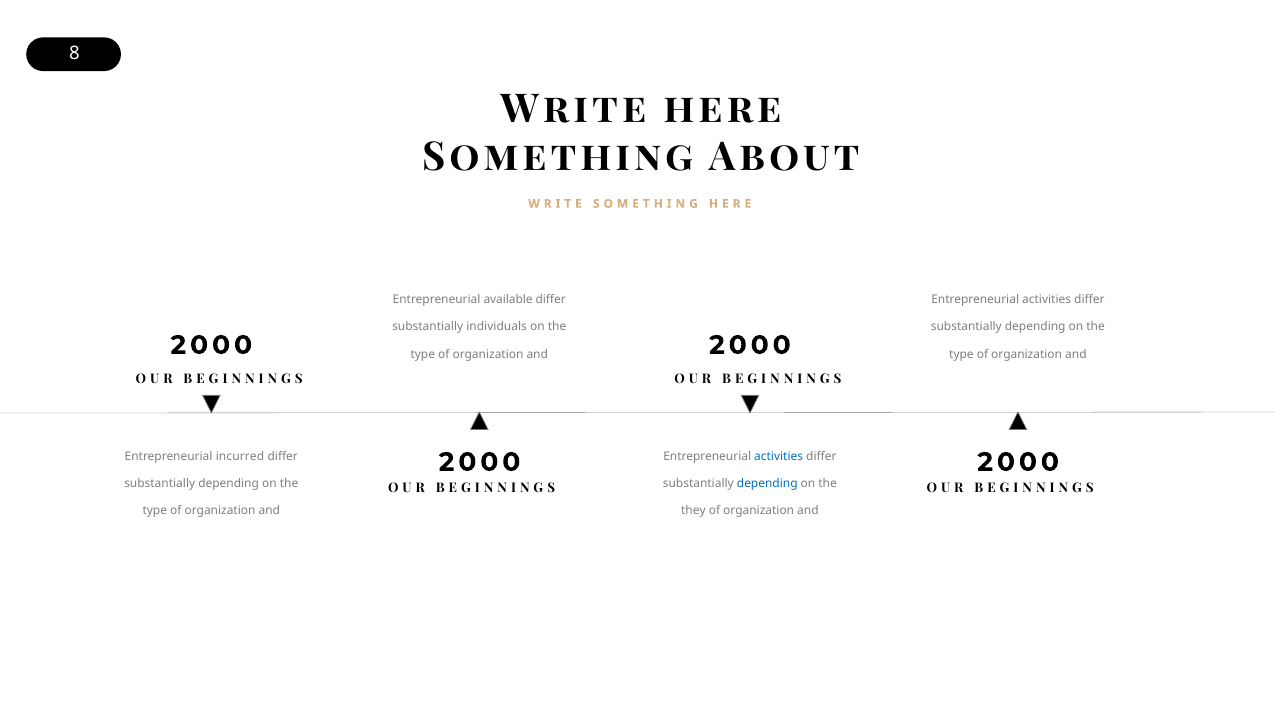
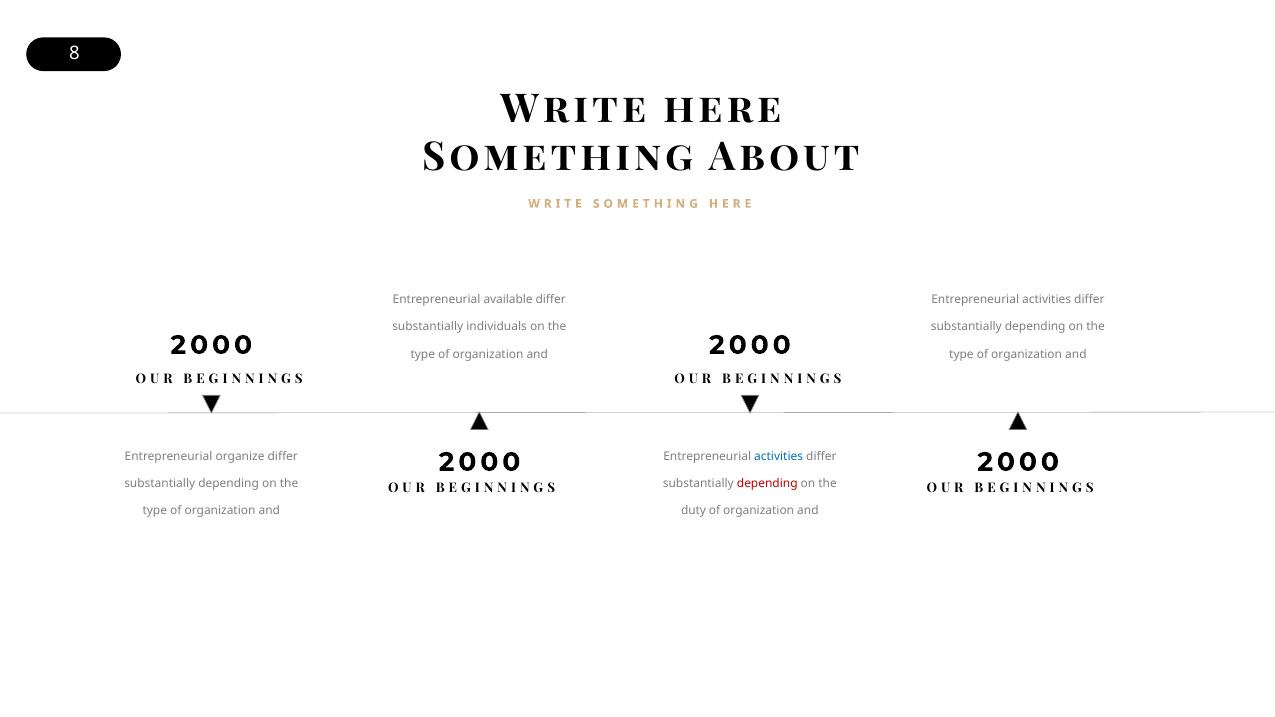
incurred: incurred -> organize (240, 457)
depending colour: blue -> red (767, 484)
they: they -> duty (693, 511)
